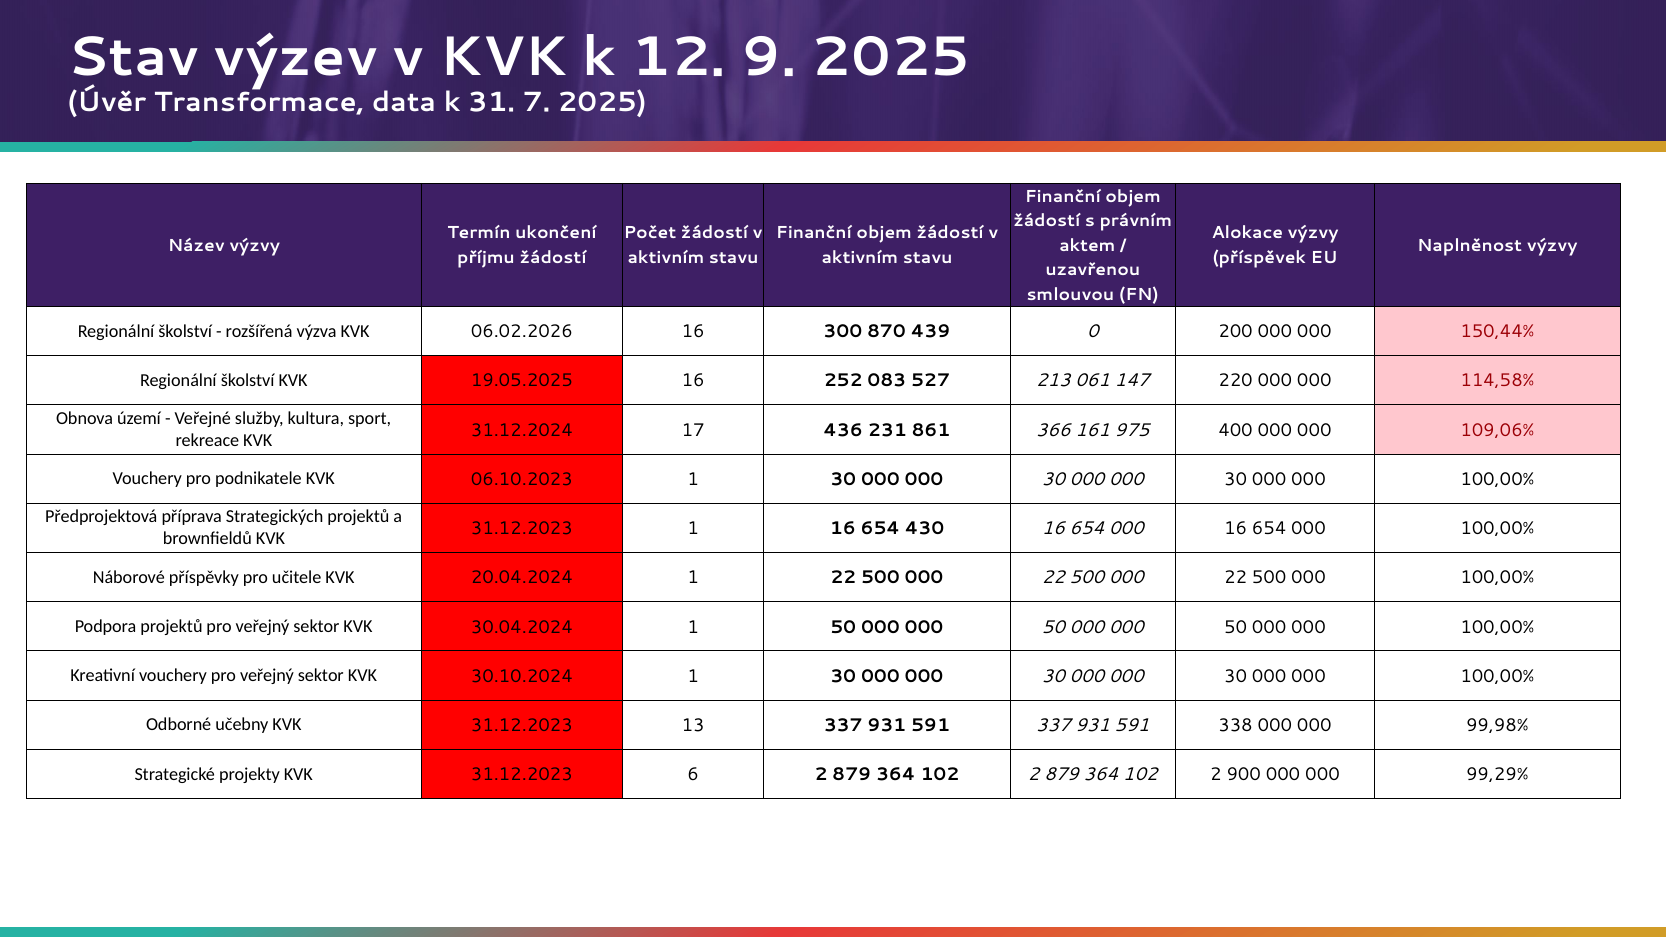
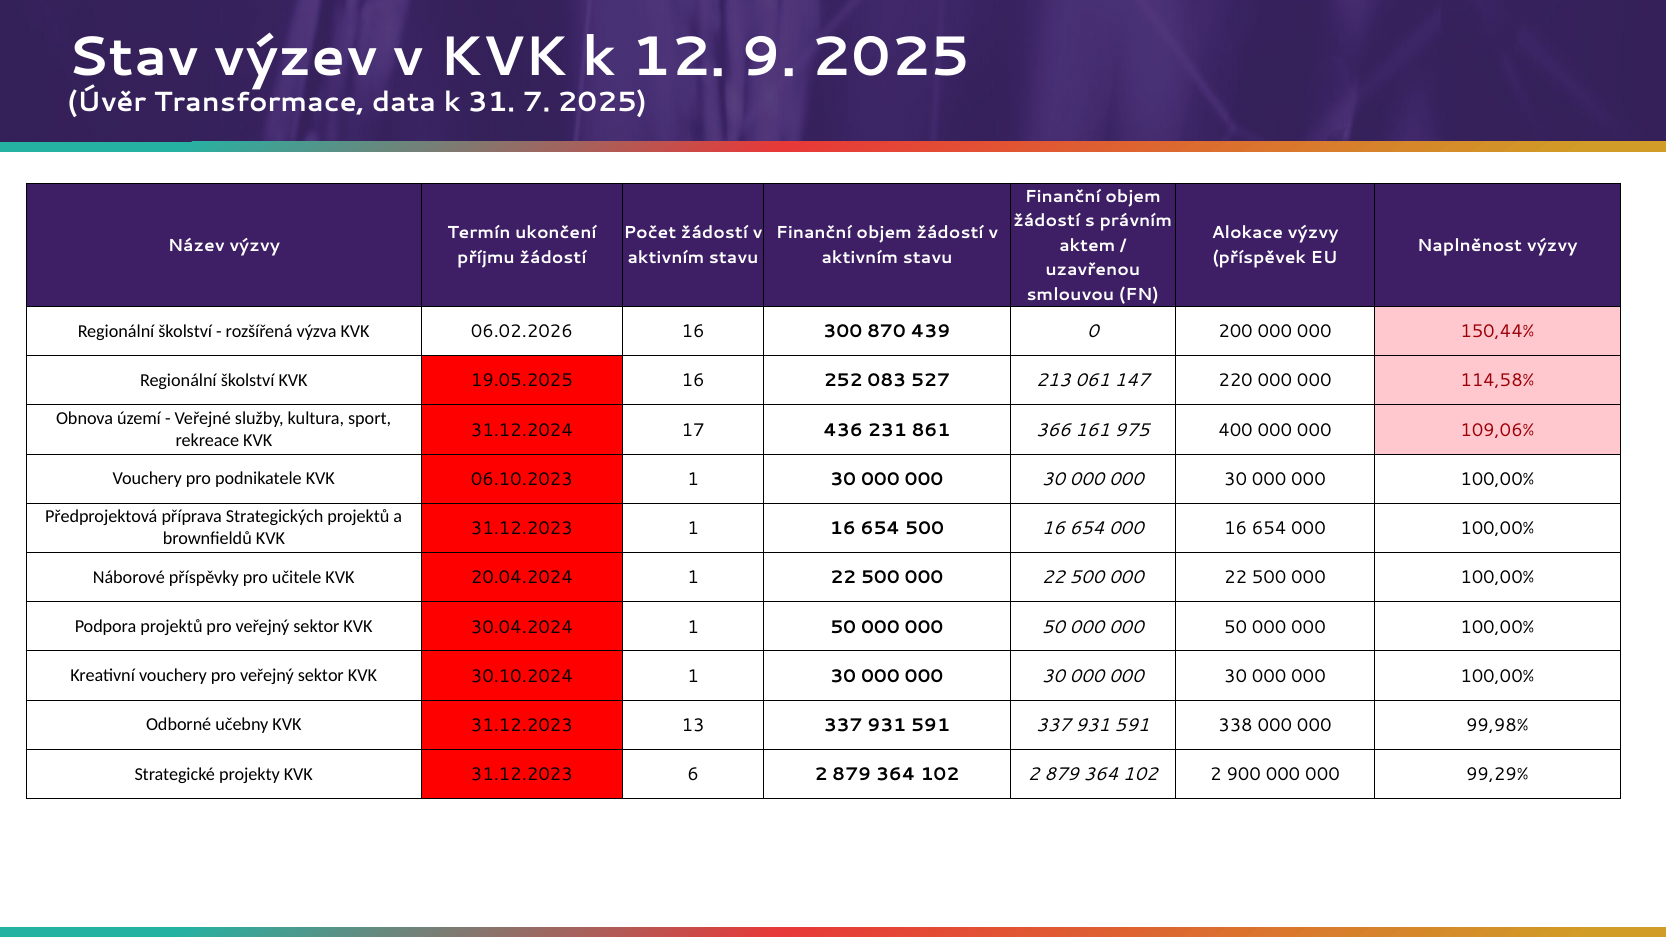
654 430: 430 -> 500 (925, 529)
